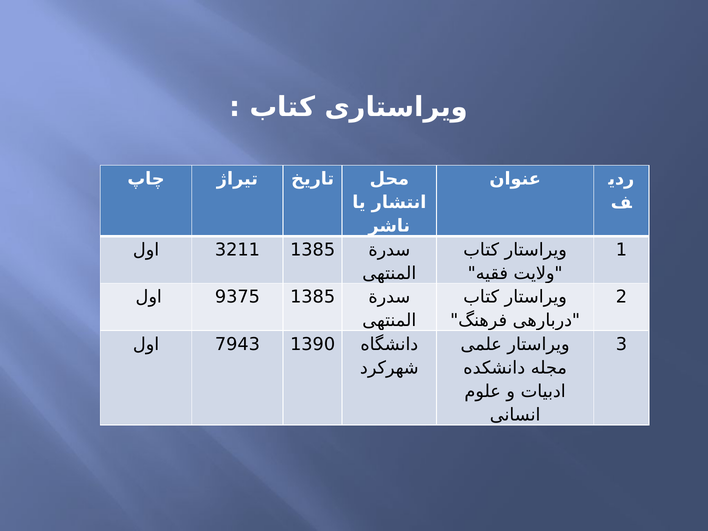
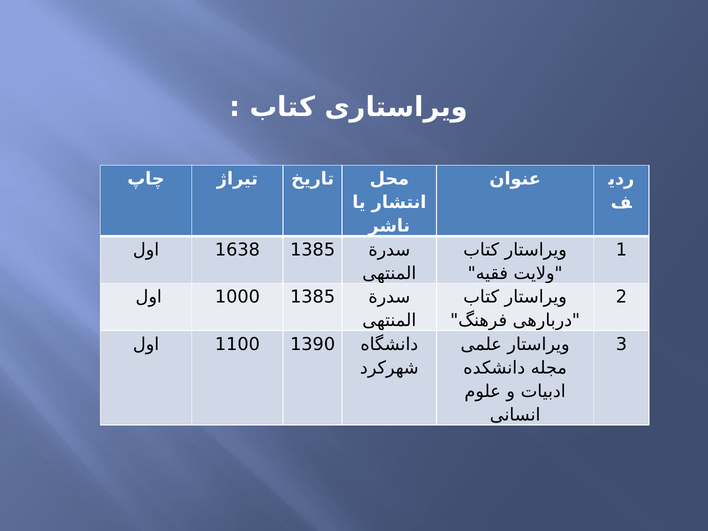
3211: 3211 -> 1638 (237, 250)
9375: 9375 -> 1000 (237, 297)
7943: 7943 -> 1100 (237, 344)
